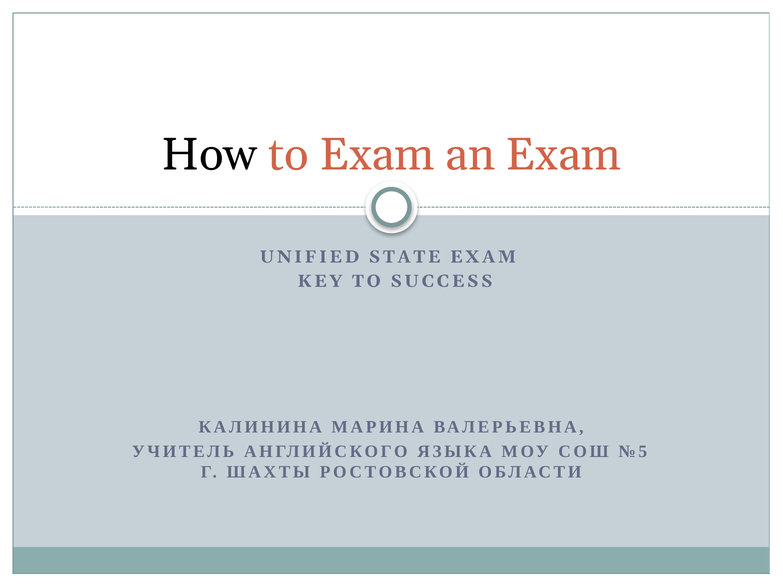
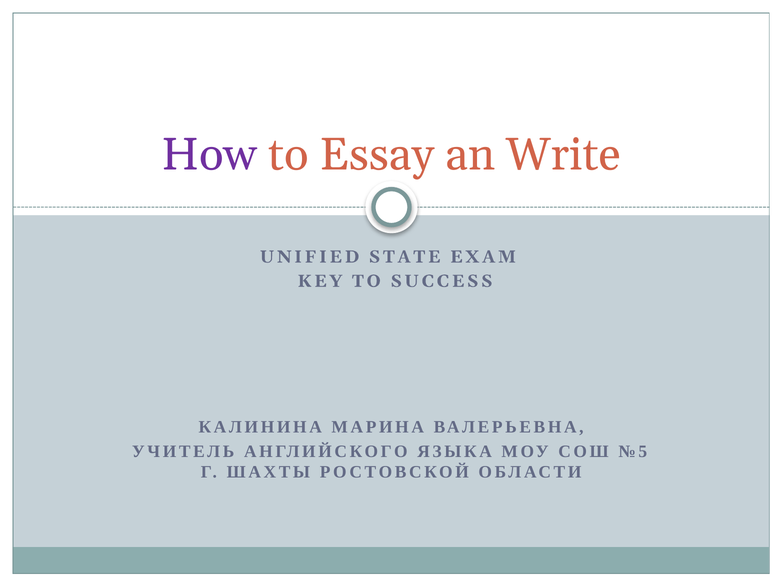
How colour: black -> purple (210, 155)
to Exam: Exam -> Essay (377, 155)
an Exam: Exam -> Write (563, 155)
